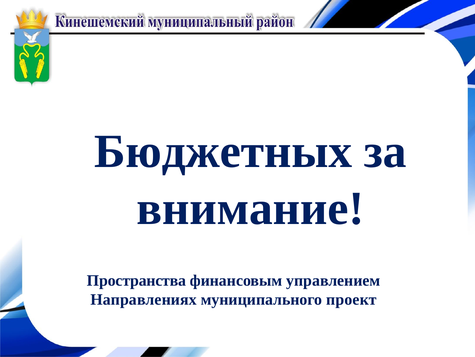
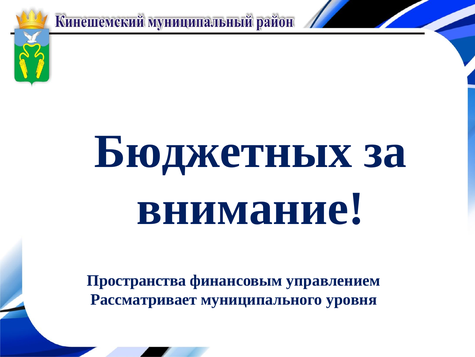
Направлениях: Направлениях -> Рассматривает (144, 299)
проект: проект -> уровня (352, 299)
